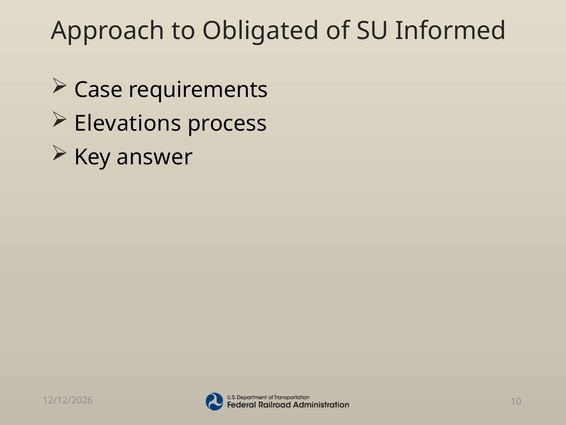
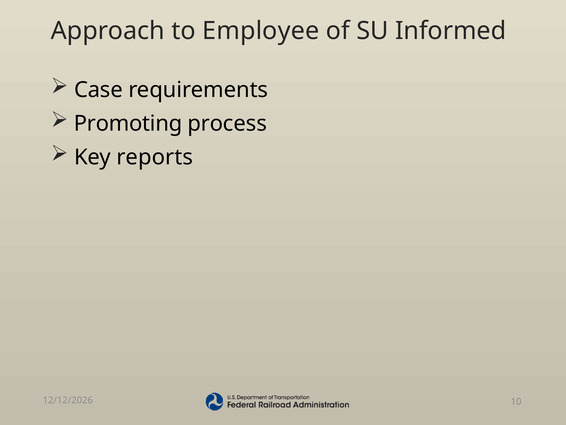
Obligated: Obligated -> Employee (261, 31)
Elevations: Elevations -> Promoting (128, 123)
answer: answer -> reports (155, 157)
